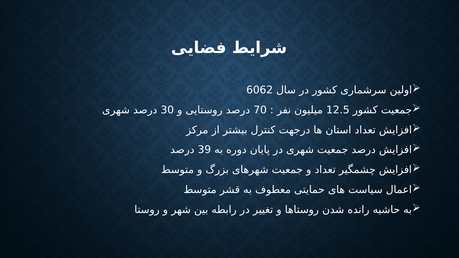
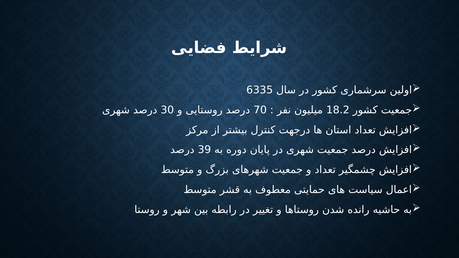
6062: 6062 -> 6335 (260, 90)
12.5: 12.5 -> 18.2 (338, 110)
